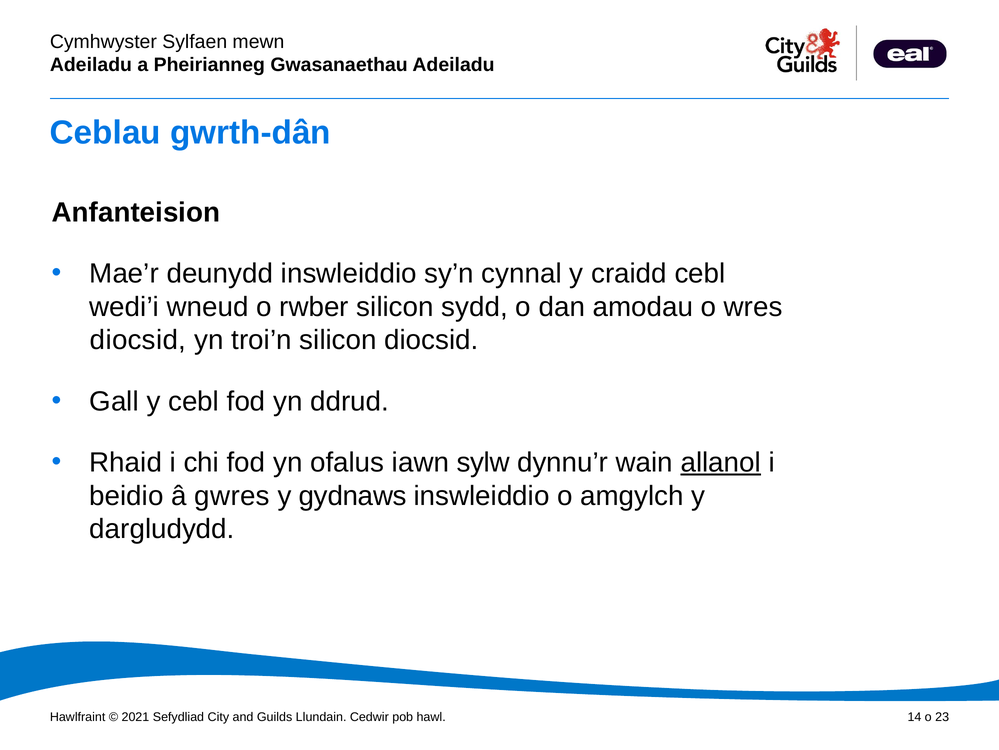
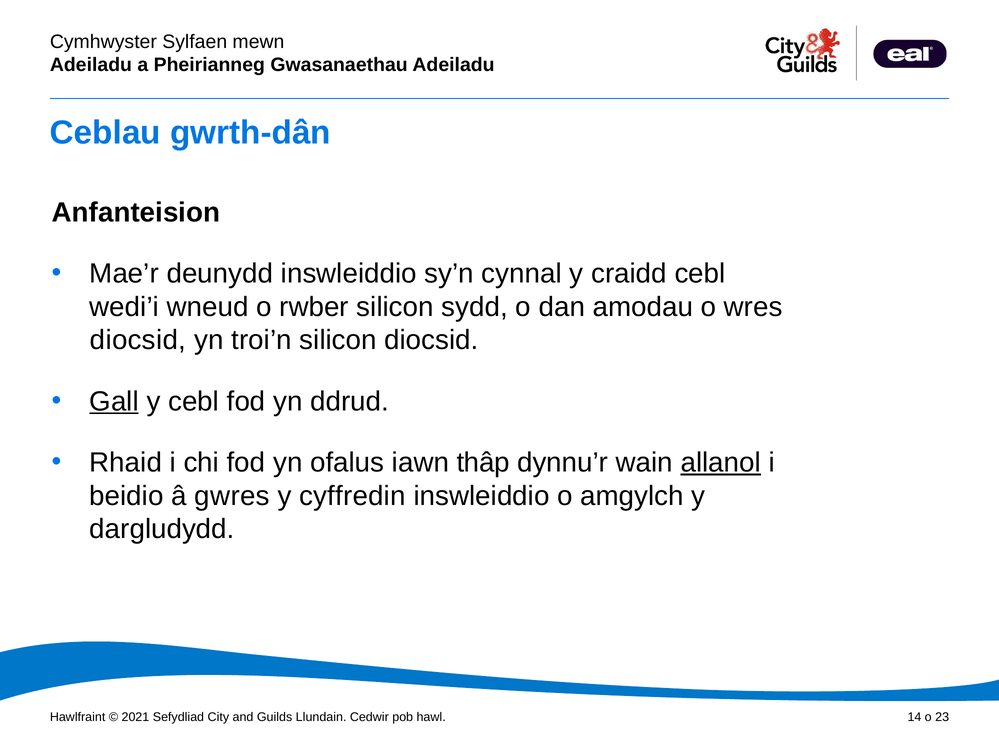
Gall underline: none -> present (114, 401)
sylw: sylw -> thâp (483, 462)
gydnaws: gydnaws -> cyffredin (353, 495)
